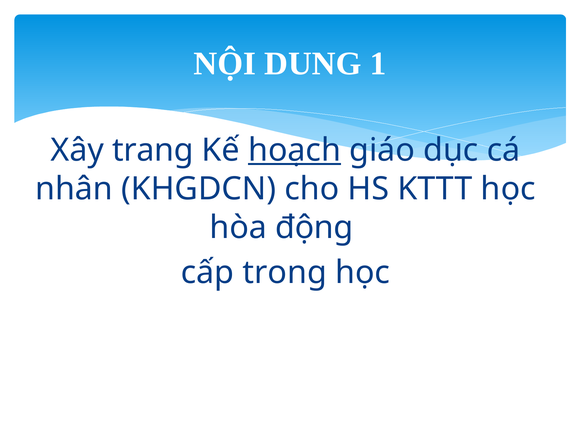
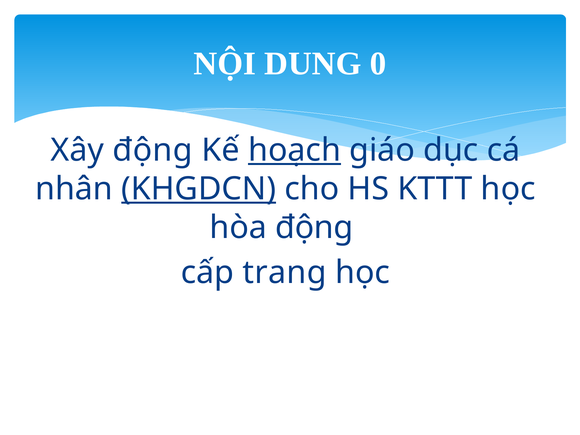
1: 1 -> 0 (378, 63)
Xây trang: trang -> động (153, 150)
KHGDCN underline: none -> present (199, 189)
trong: trong -> trang (284, 273)
